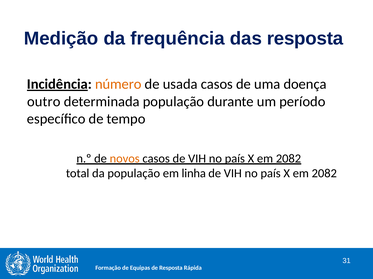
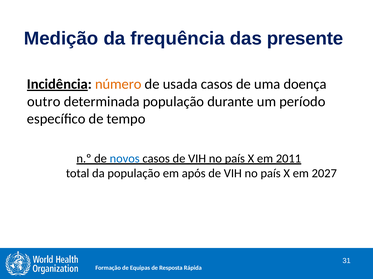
das resposta: resposta -> presente (305, 39)
novos colour: orange -> blue (125, 159)
2082: 2082 -> 2011 (288, 159)
linha: linha -> após (194, 174)
2082: 2082 -> 2027 (324, 174)
